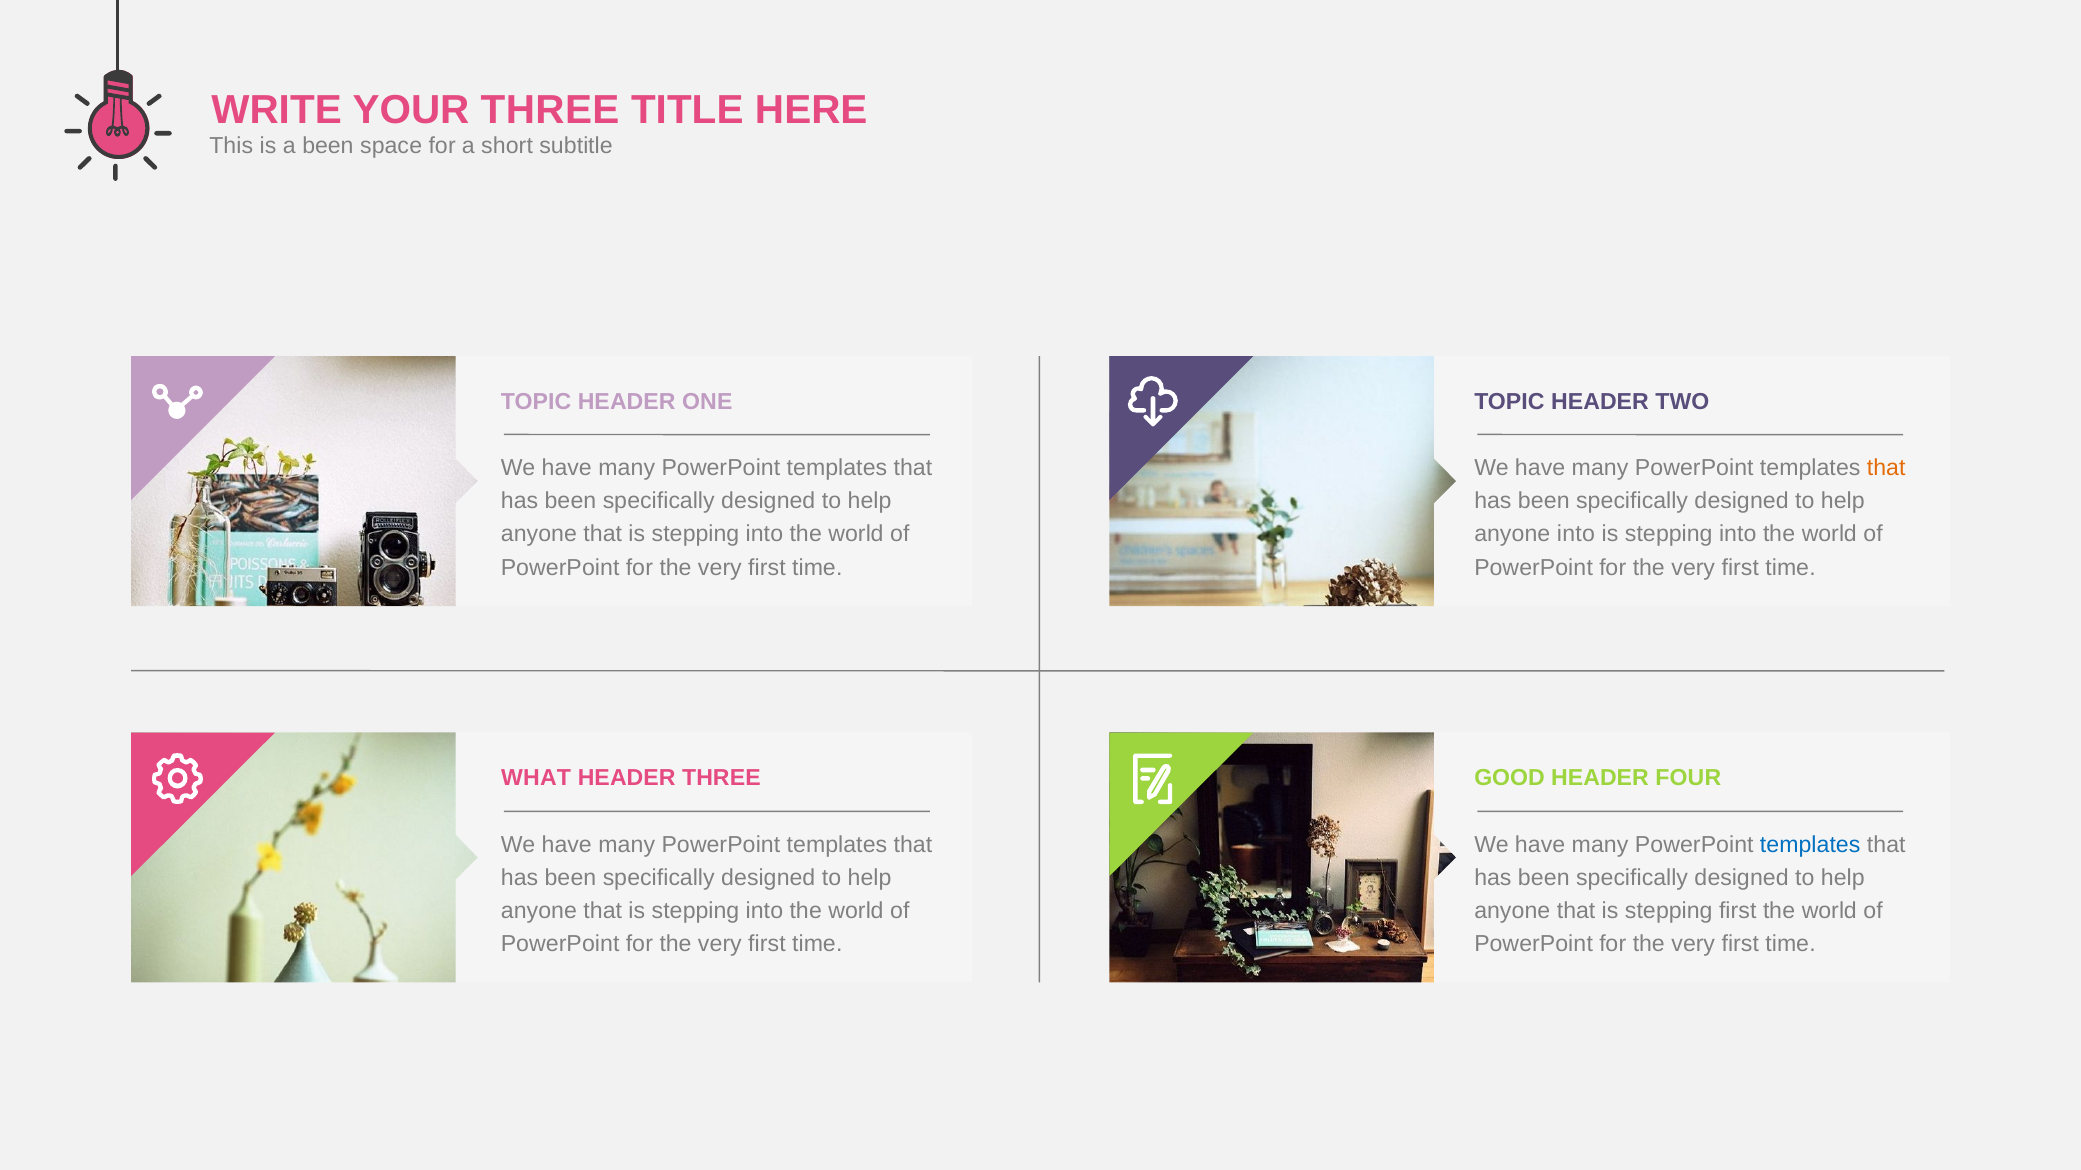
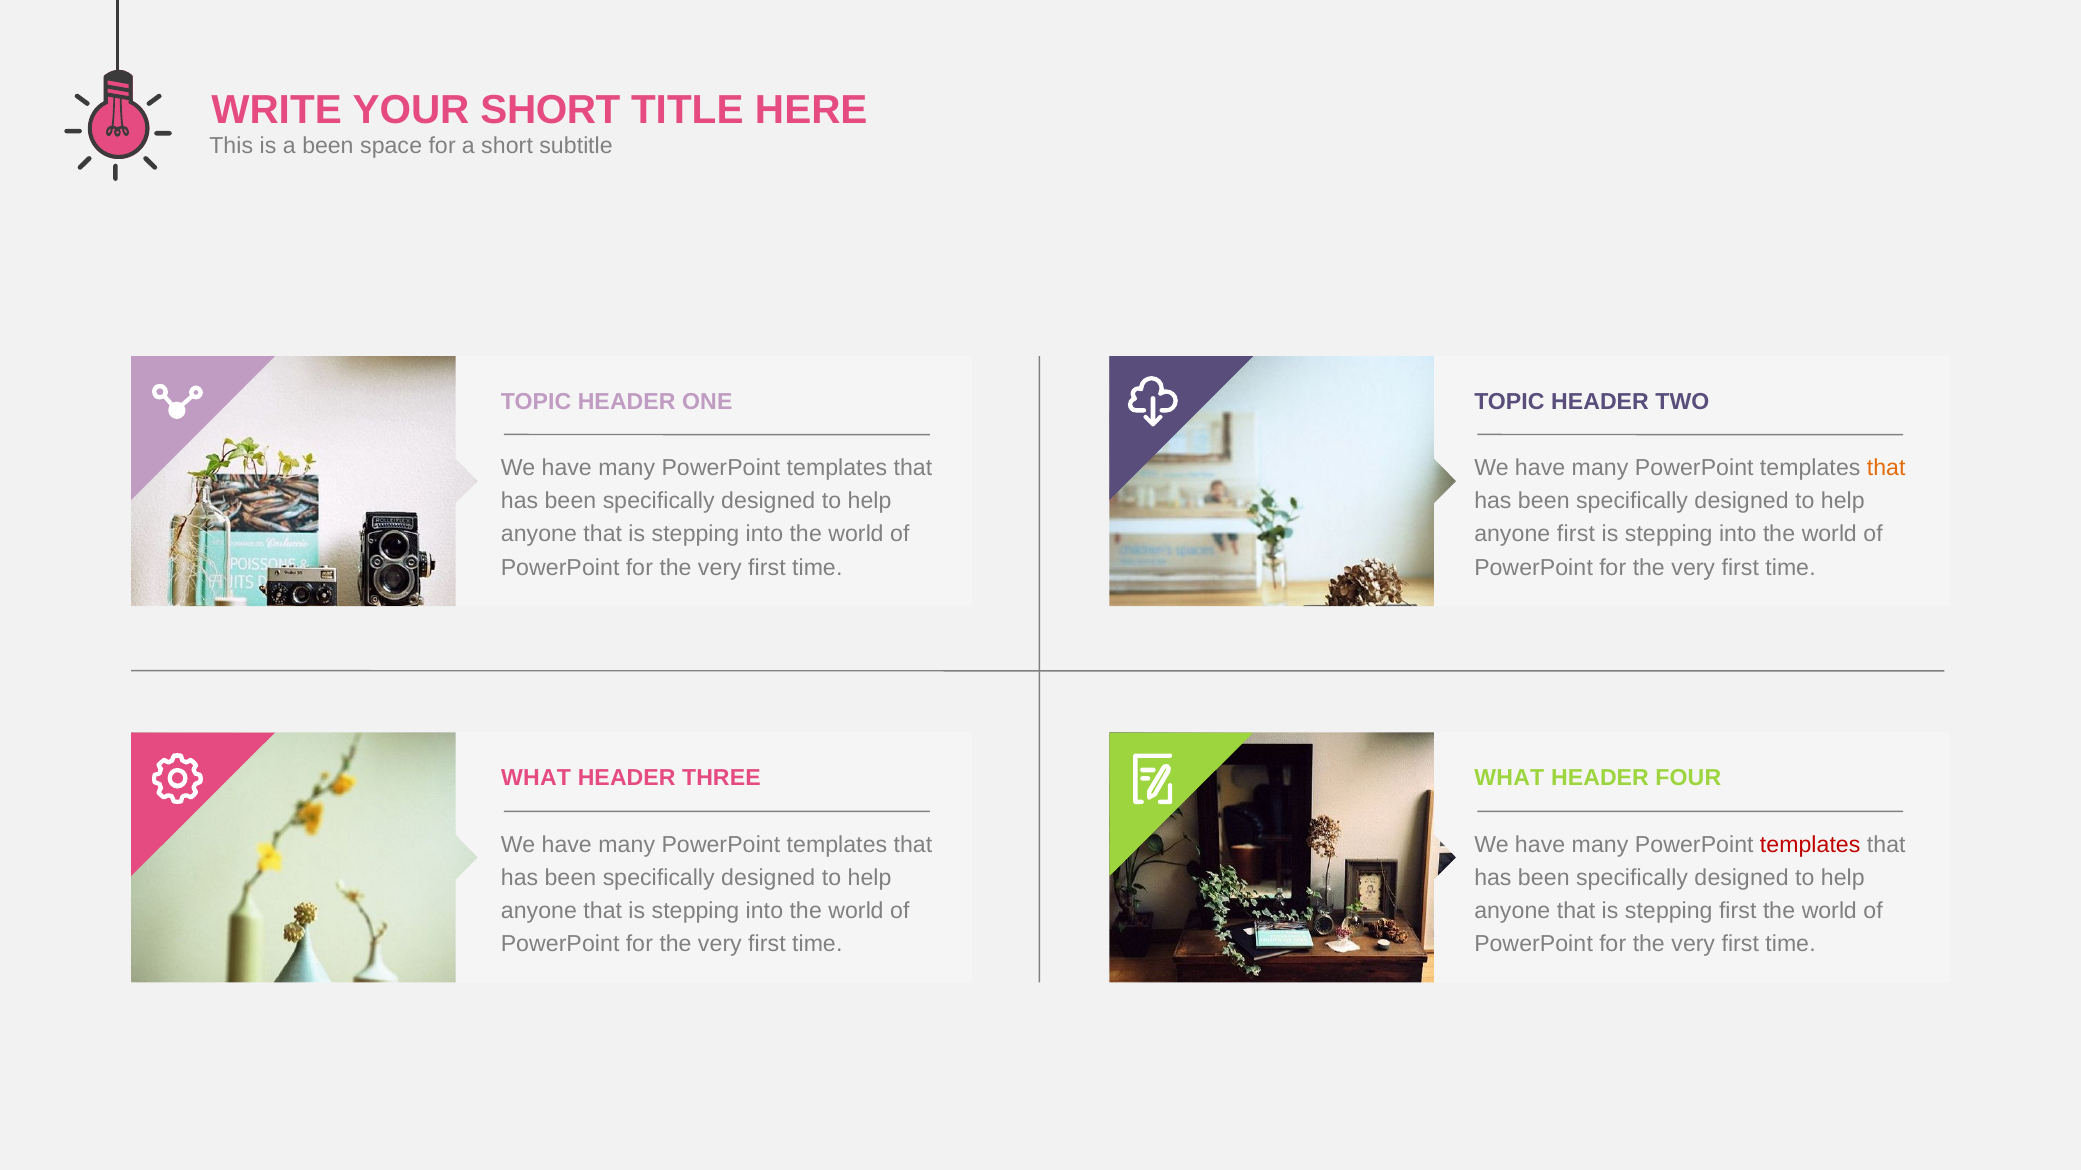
YOUR THREE: THREE -> SHORT (550, 111)
anyone into: into -> first (1576, 534)
GOOD: GOOD -> WHAT (1509, 778)
templates colour: blue -> red (1810, 845)
